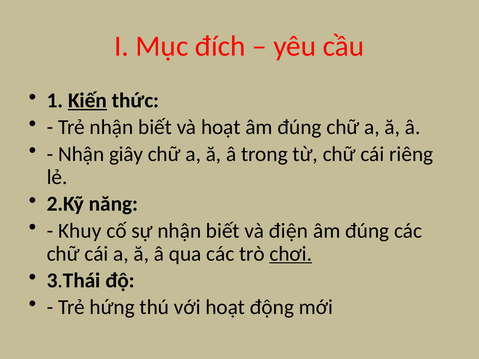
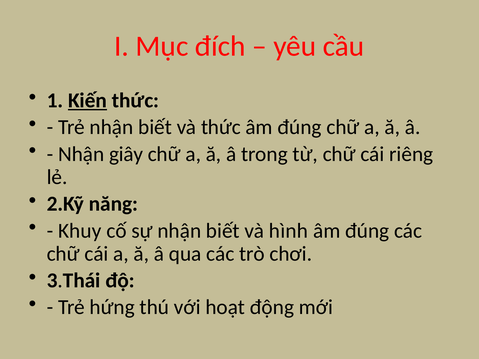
và hoạt: hoạt -> thức (221, 127)
điện: điện -> hình (288, 231)
chơi underline: present -> none (291, 254)
